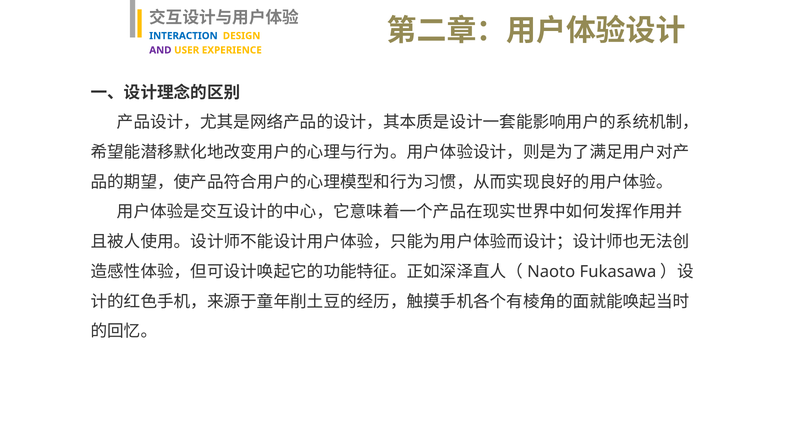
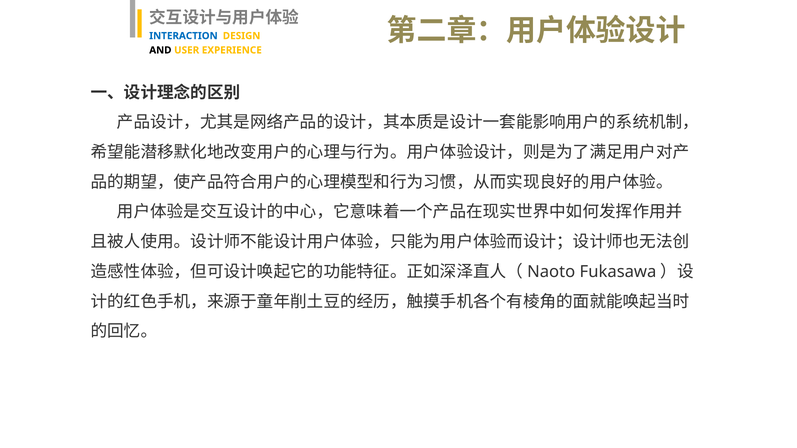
AND colour: purple -> black (160, 50)
